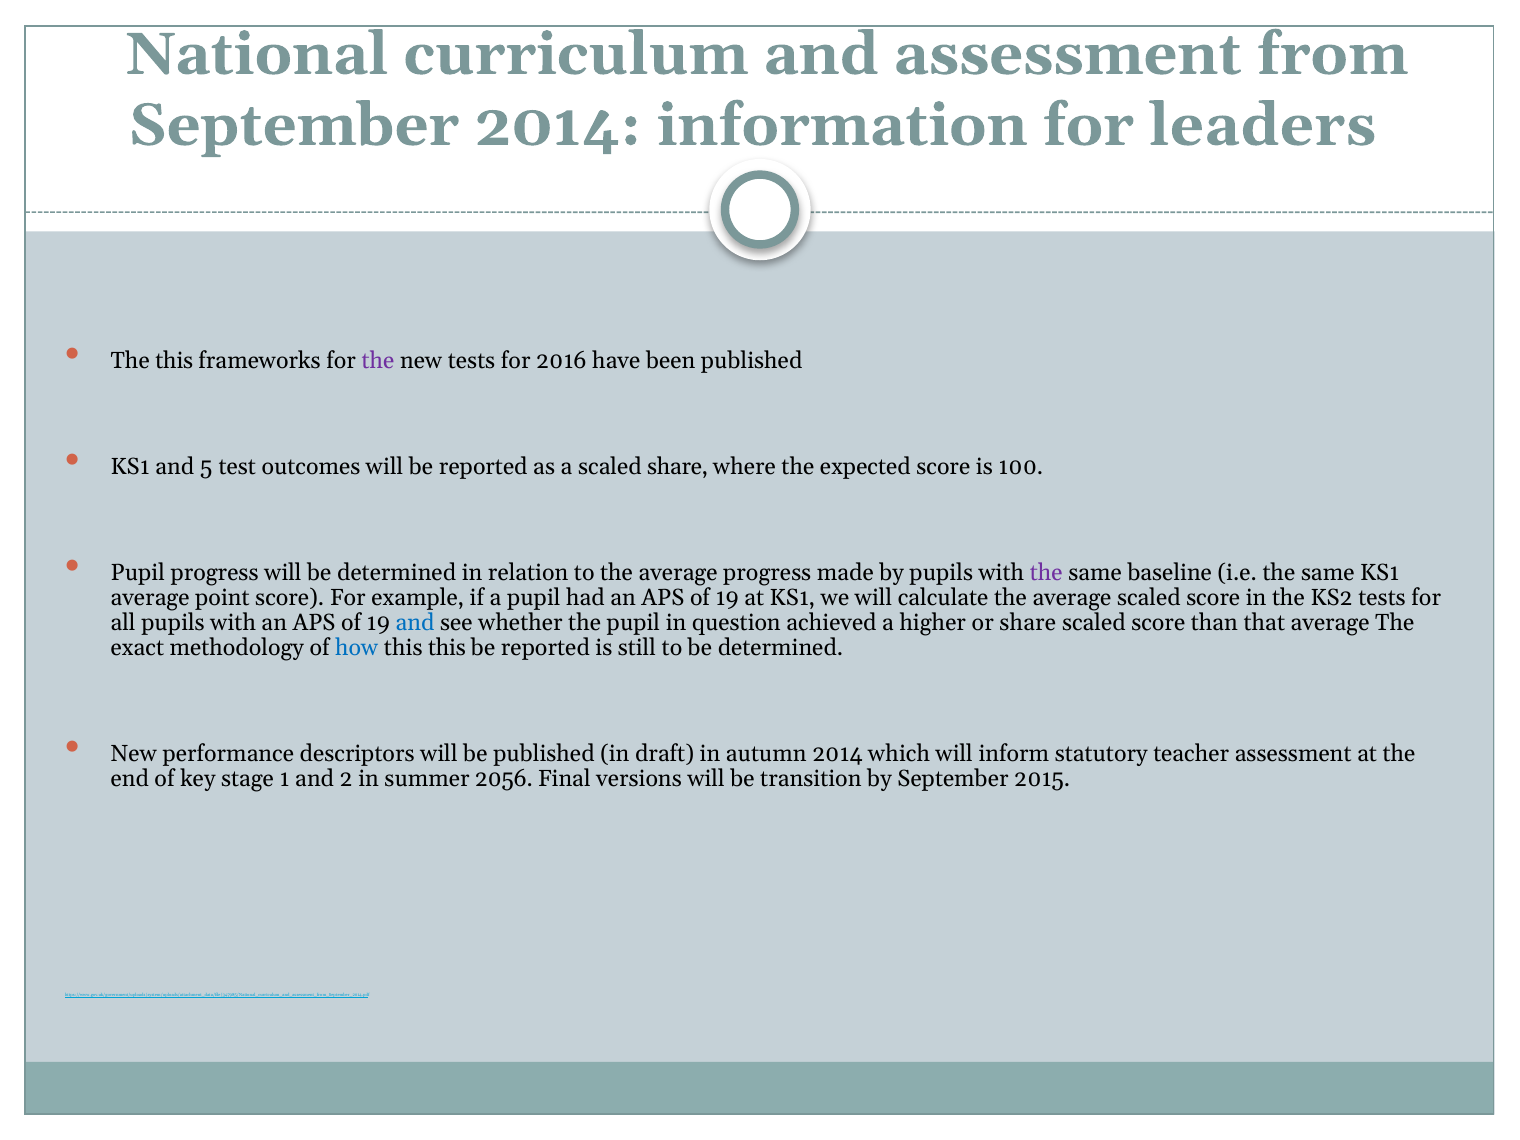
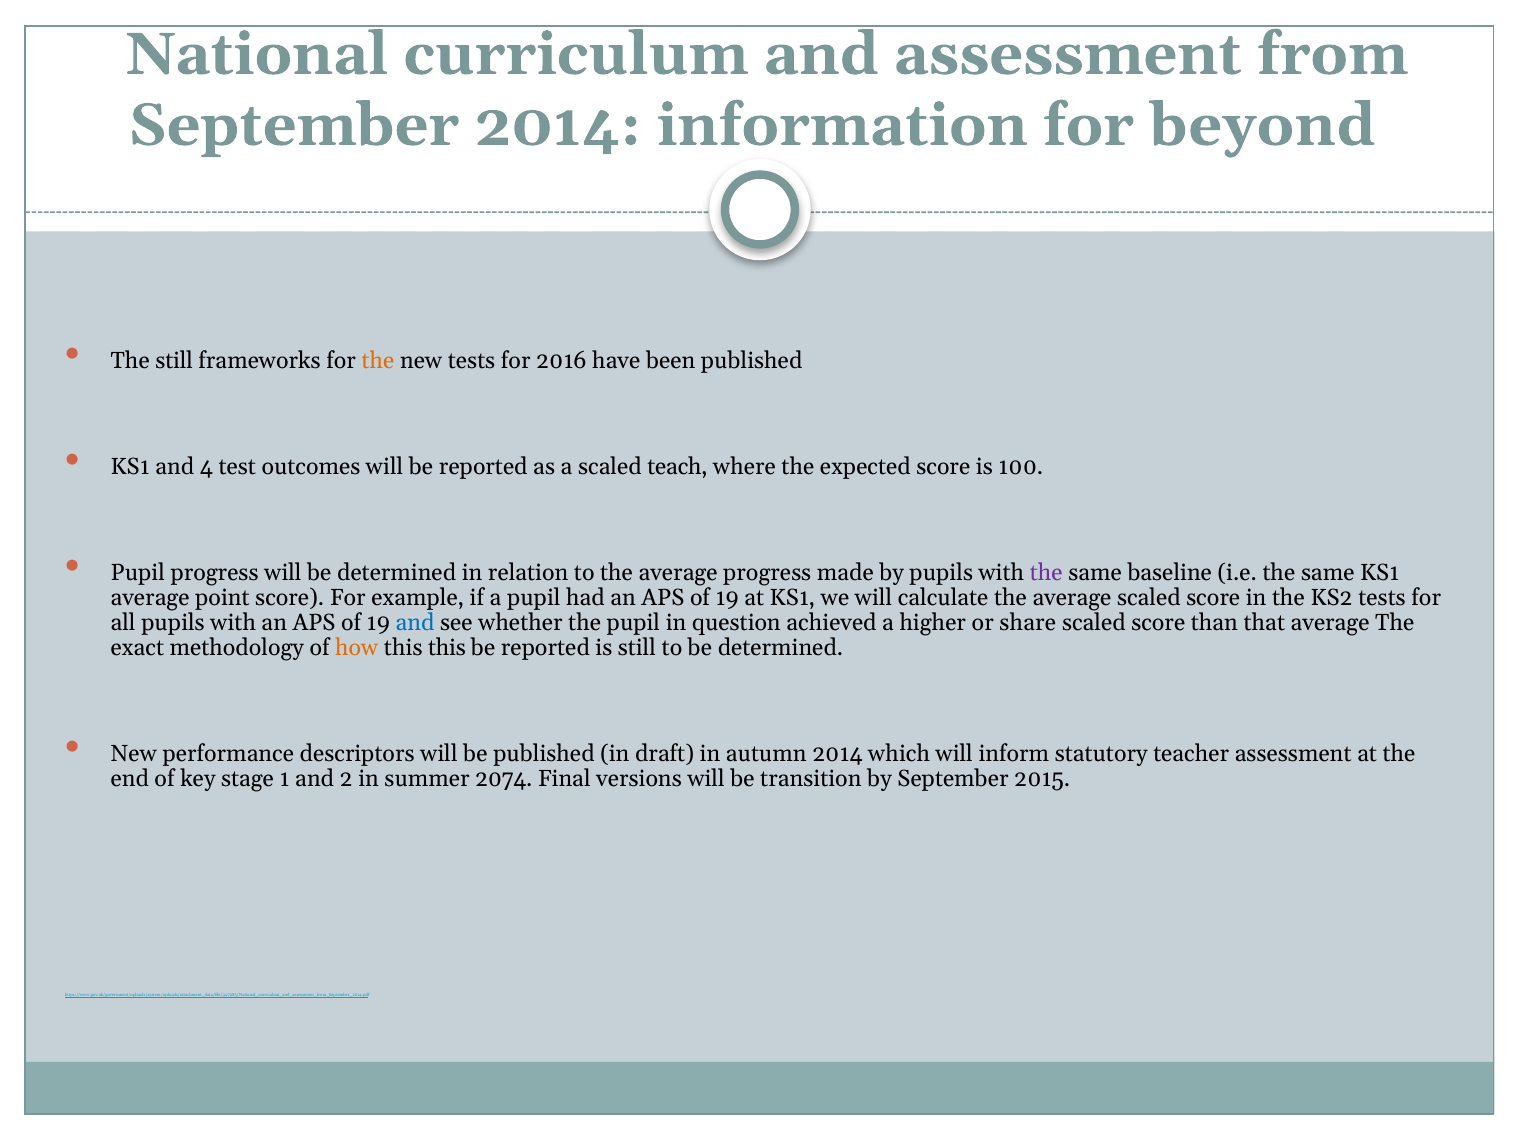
leaders: leaders -> beyond (1263, 125)
The this: this -> still (174, 360)
the colour: purple -> orange (378, 360)
5: 5 -> 4 (206, 467)
scaled share: share -> teach (678, 467)
how colour: blue -> orange (357, 648)
2056: 2056 -> 2074 (504, 779)
